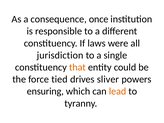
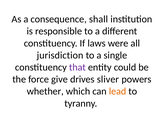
once: once -> shall (99, 19)
that colour: orange -> purple (77, 67)
tied: tied -> give (60, 79)
ensuring: ensuring -> whether (45, 91)
